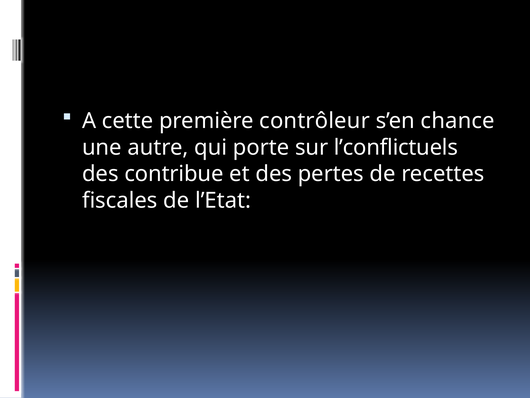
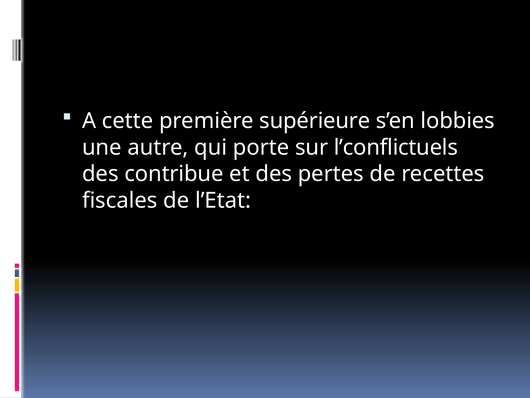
contrôleur: contrôleur -> supérieure (315, 121)
chance: chance -> lobbies (458, 121)
